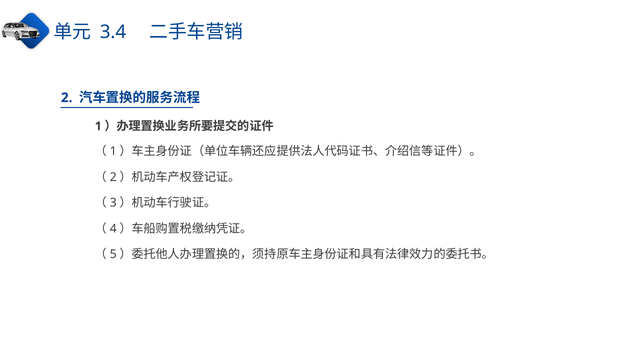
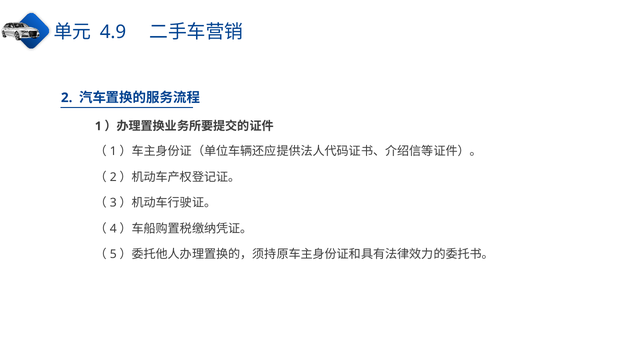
3.4: 3.4 -> 4.9 (113, 32)
